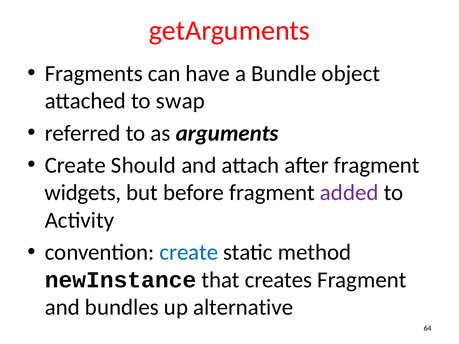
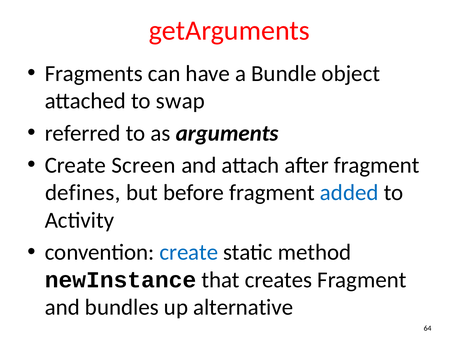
Should: Should -> Screen (143, 165)
widgets: widgets -> defines (83, 193)
added colour: purple -> blue (349, 193)
